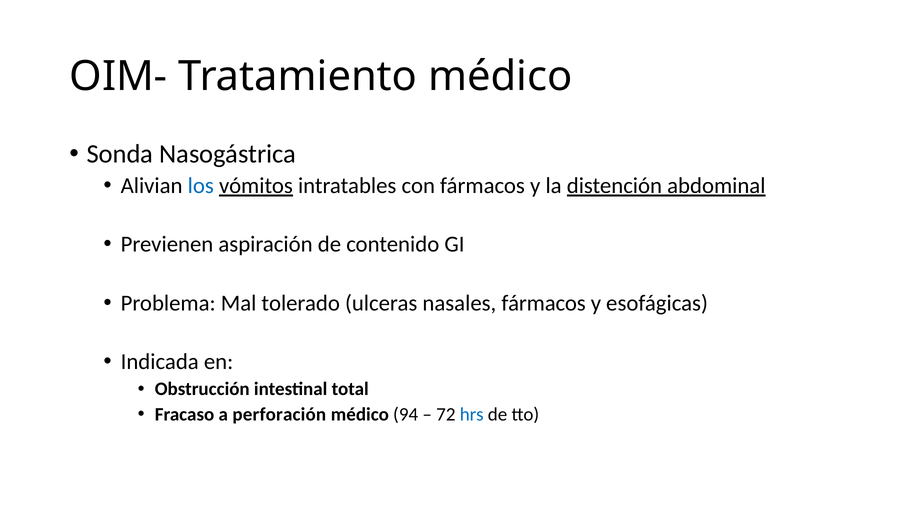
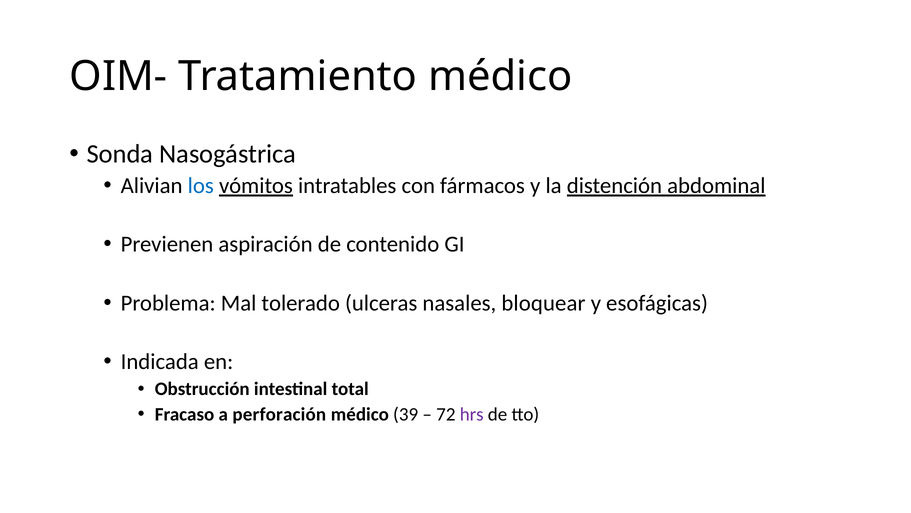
nasales fármacos: fármacos -> bloquear (543, 303)
94: 94 -> 39 (406, 414)
hrs colour: blue -> purple (472, 414)
